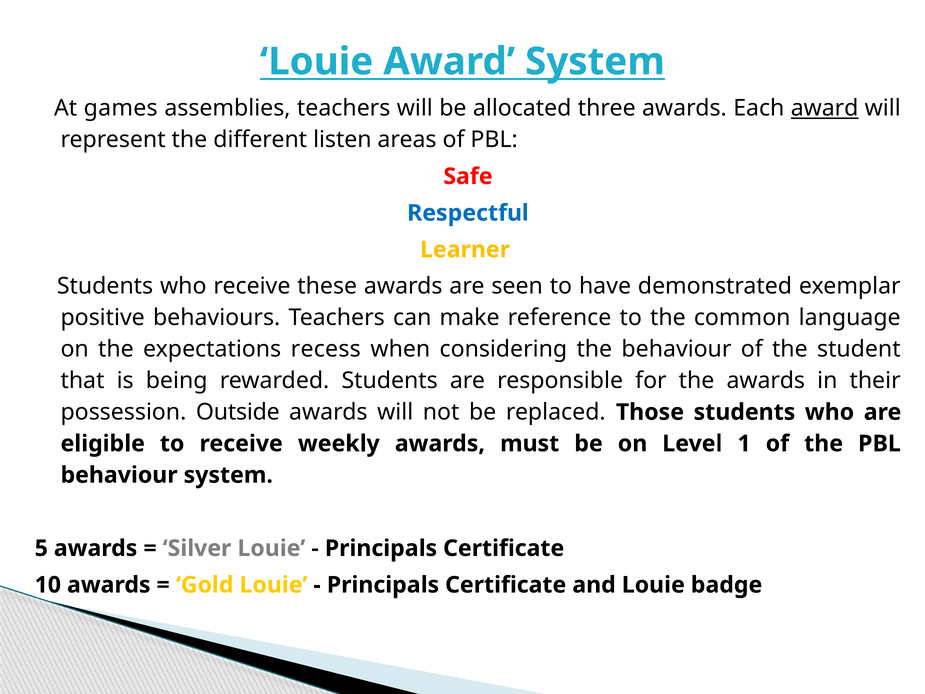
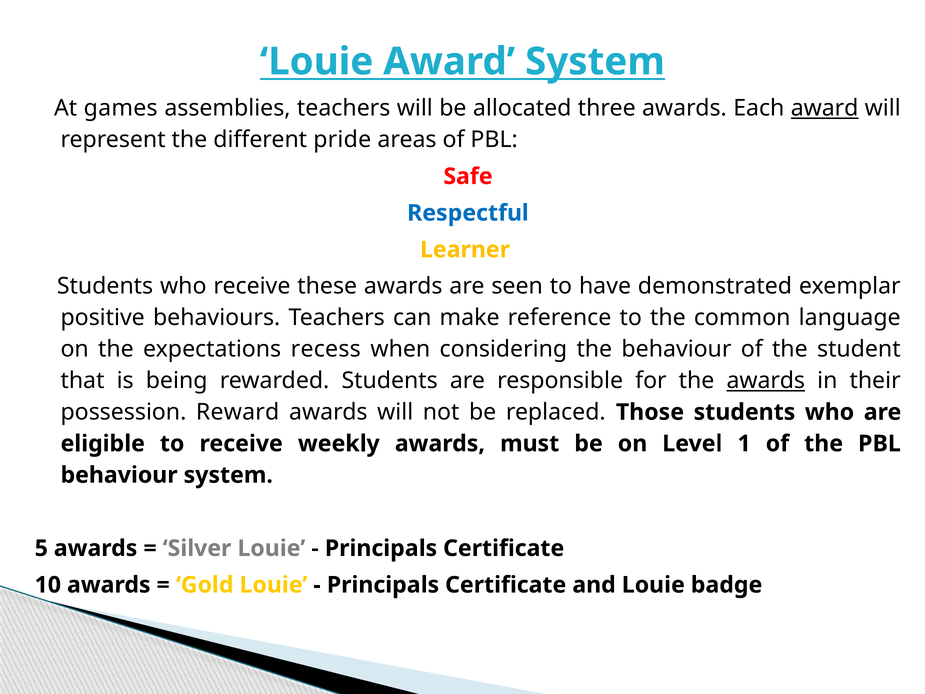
listen: listen -> pride (342, 140)
awards underline: none -> present (766, 381)
Outside: Outside -> Reward (238, 412)
